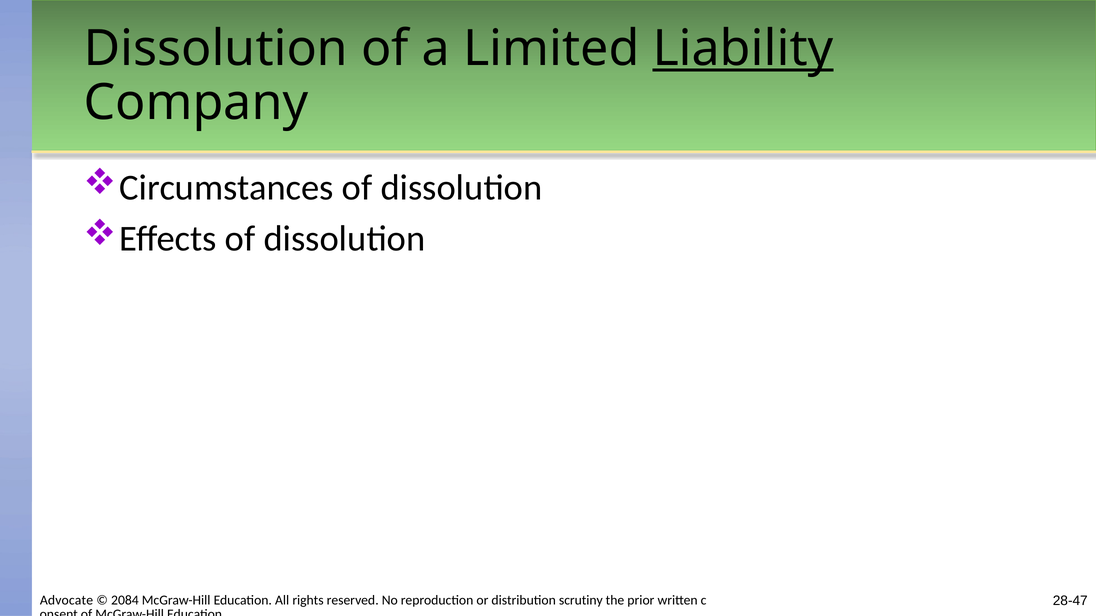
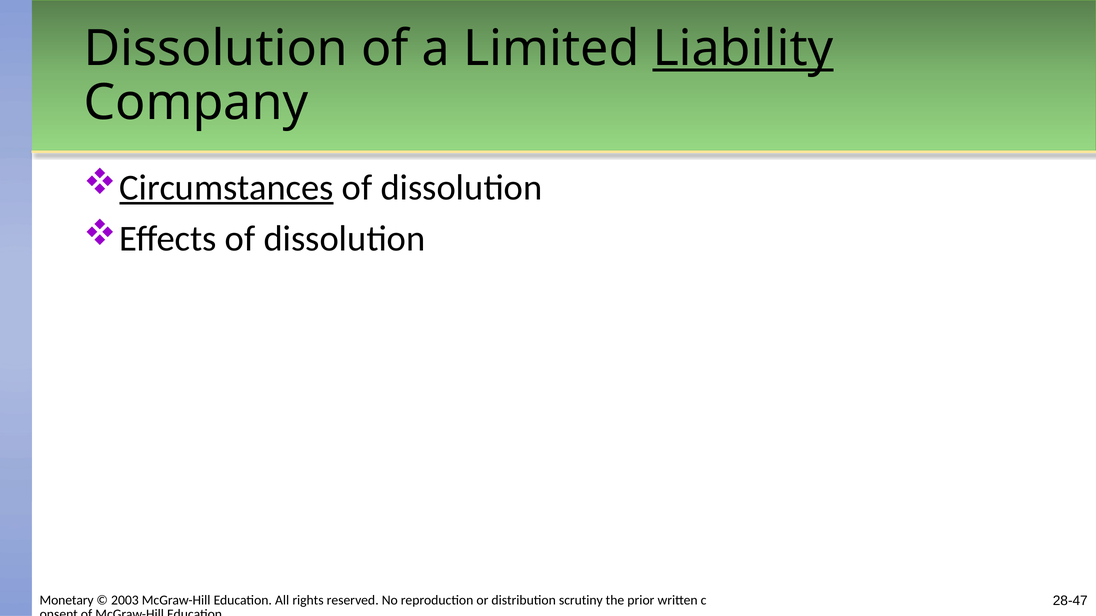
Circumstances underline: none -> present (226, 188)
Advocate: Advocate -> Monetary (67, 601)
2084: 2084 -> 2003 (125, 601)
